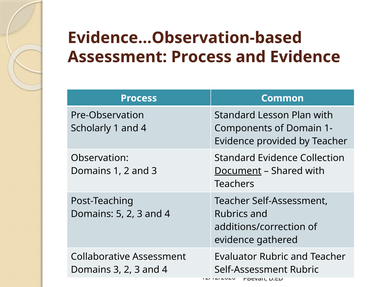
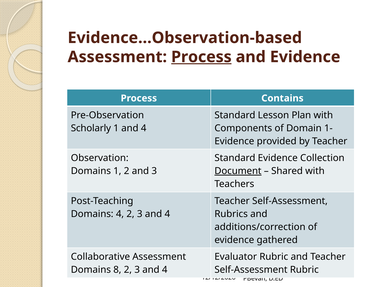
Process underline: none -> present (201, 57)
Common: Common -> Contains (282, 98)
Domains 5: 5 -> 4 (120, 214)
Domains 3: 3 -> 8 (117, 270)
